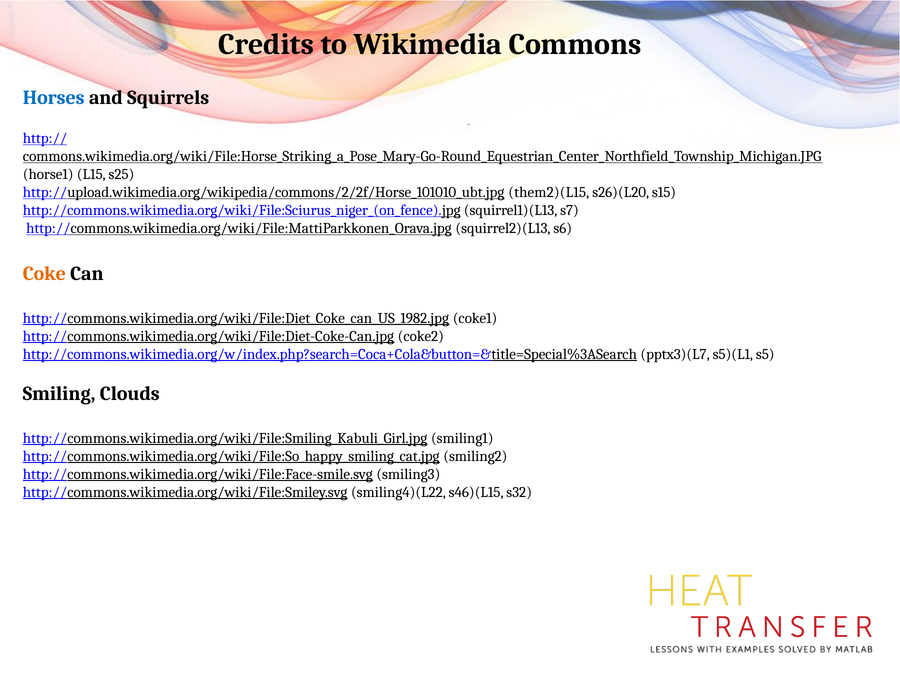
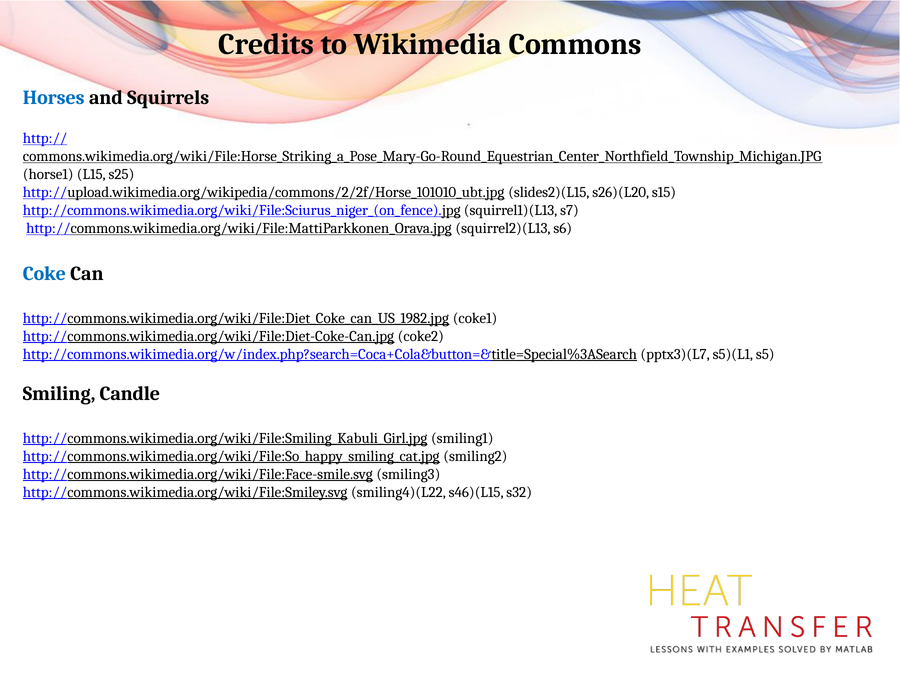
them2)(L15: them2)(L15 -> slides2)(L15 (549, 192)
Coke colour: orange -> blue (44, 274)
Clouds: Clouds -> Candle (130, 394)
